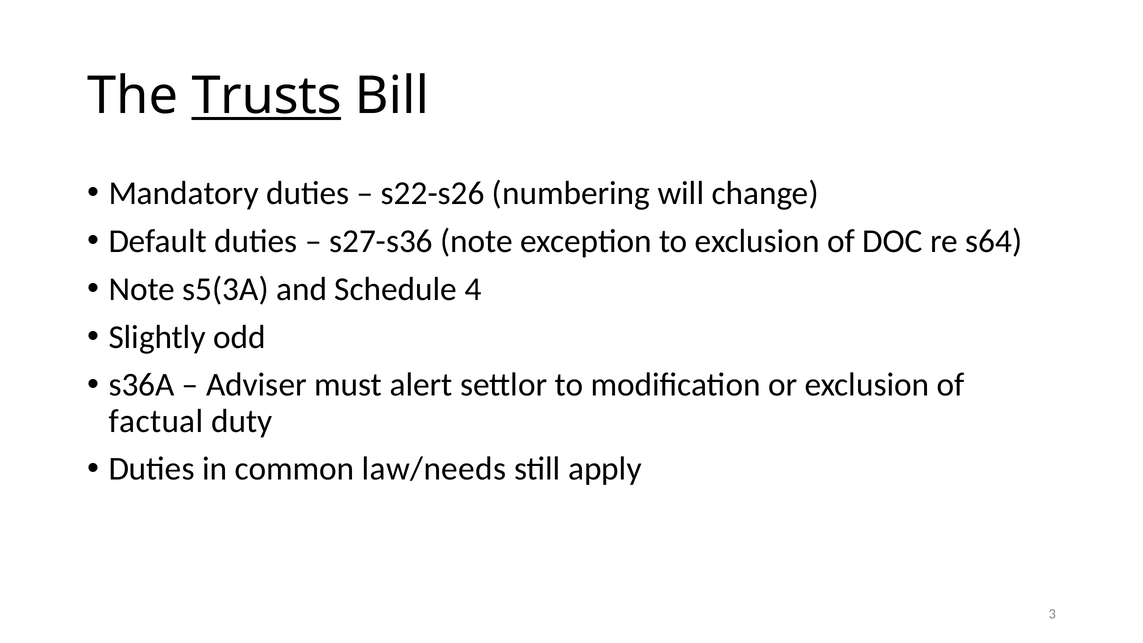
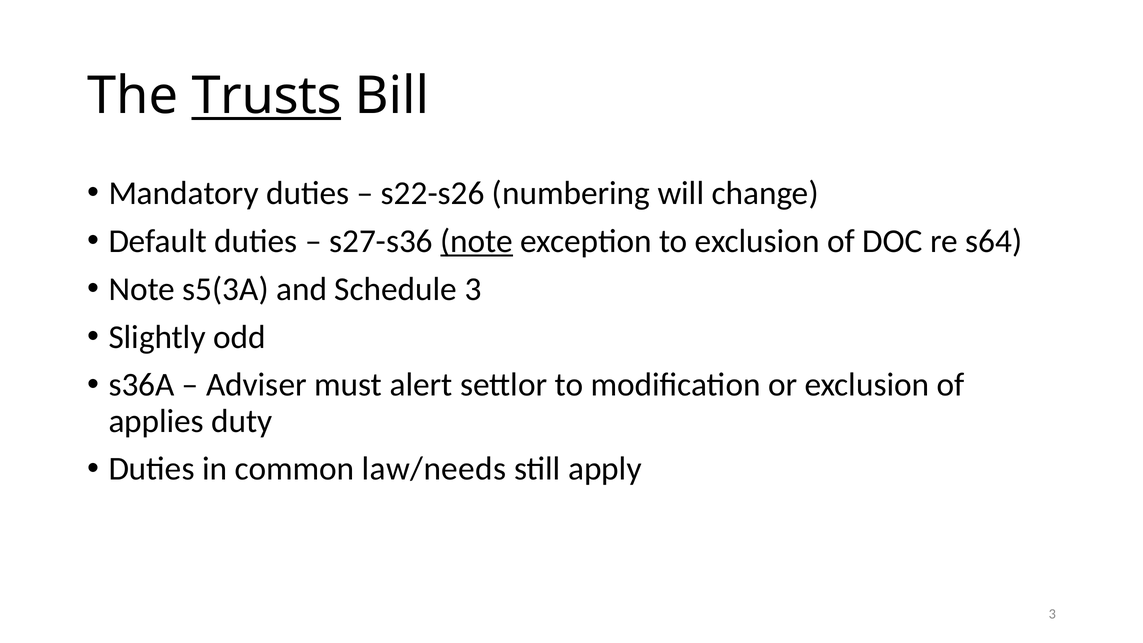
note underline: none -> present (477, 241)
Schedule 4: 4 -> 3 (473, 289)
factual: factual -> applies (156, 421)
